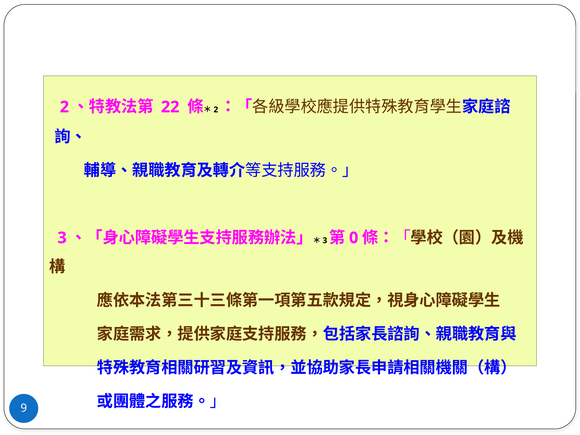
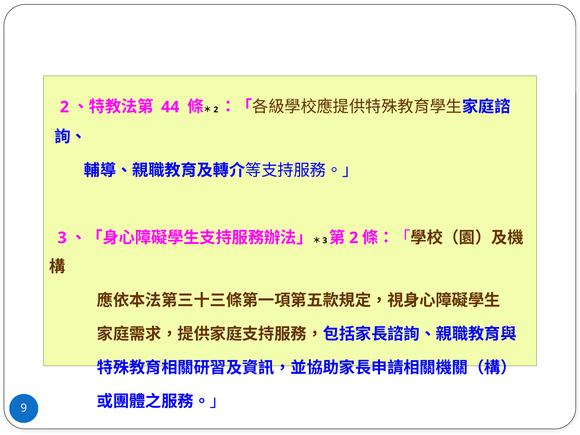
22: 22 -> 44 (170, 107)
0: 0 -> 2 (354, 238)
